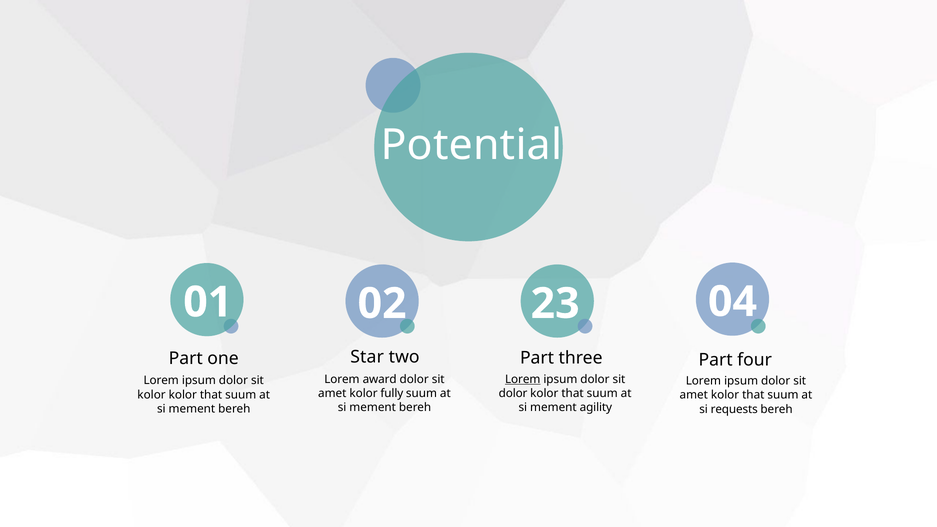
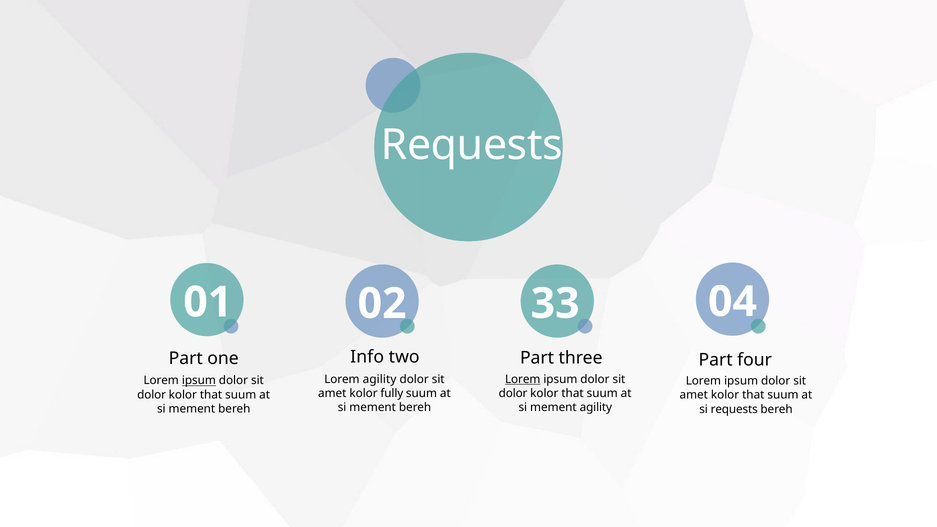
Potential: Potential -> Requests (472, 145)
23: 23 -> 33 (555, 304)
Star: Star -> Info (367, 357)
Lorem award: award -> agility (380, 379)
ipsum underline: none -> present (199, 381)
kolor: kolor -> dolor (152, 395)
